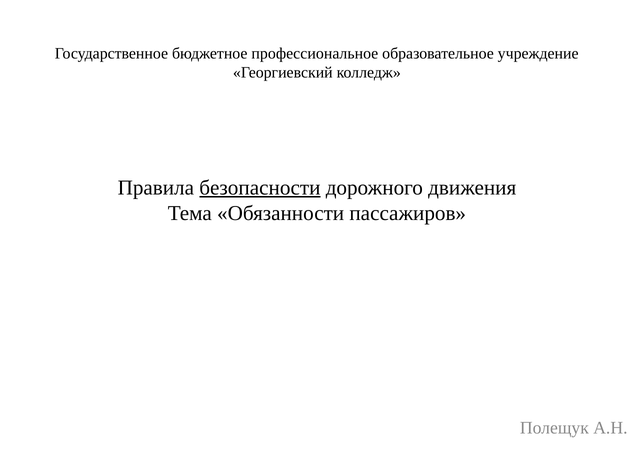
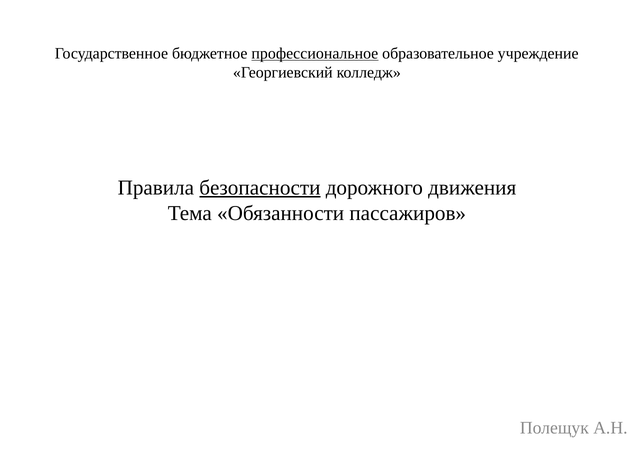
профессиональное underline: none -> present (315, 53)
